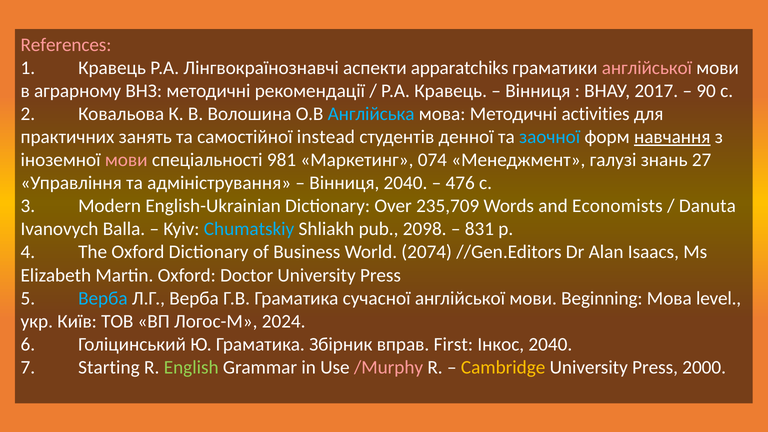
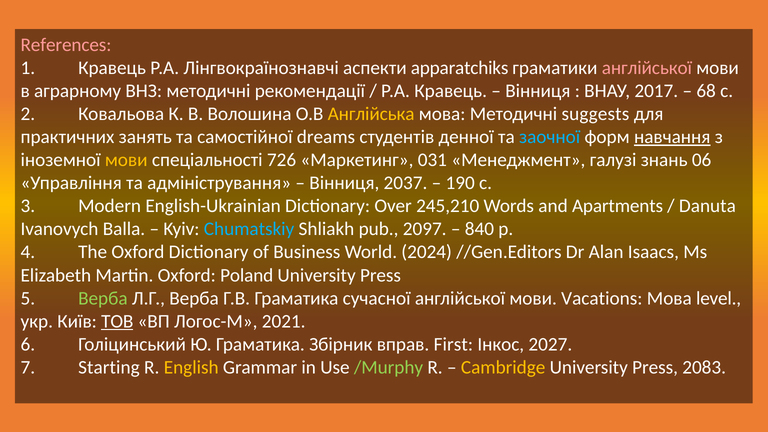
90: 90 -> 68 (706, 91)
Англійська colour: light blue -> yellow (371, 114)
activities: activities -> suggests (595, 114)
instead: instead -> dreams (326, 137)
мови colour: pink -> yellow (126, 160)
981: 981 -> 726 (282, 160)
074: 074 -> 031 (432, 160)
27: 27 -> 06 (702, 160)
Вінниця 2040: 2040 -> 2037 (406, 183)
476: 476 -> 190 (460, 183)
235,709: 235,709 -> 245,210 (448, 206)
Economists: Economists -> Apartments (618, 206)
2098: 2098 -> 2097 (425, 229)
831: 831 -> 840 (479, 229)
2074: 2074 -> 2024 (427, 252)
Doctor: Doctor -> Poland (247, 275)
Верба colour: light blue -> light green (103, 298)
Beginning: Beginning -> Vacations (602, 298)
ТОВ underline: none -> present (117, 321)
2024: 2024 -> 2021 (284, 321)
Інкос 2040: 2040 -> 2027 (550, 344)
English colour: light green -> yellow (191, 367)
/Murphy colour: pink -> light green (389, 367)
2000: 2000 -> 2083 (704, 367)
